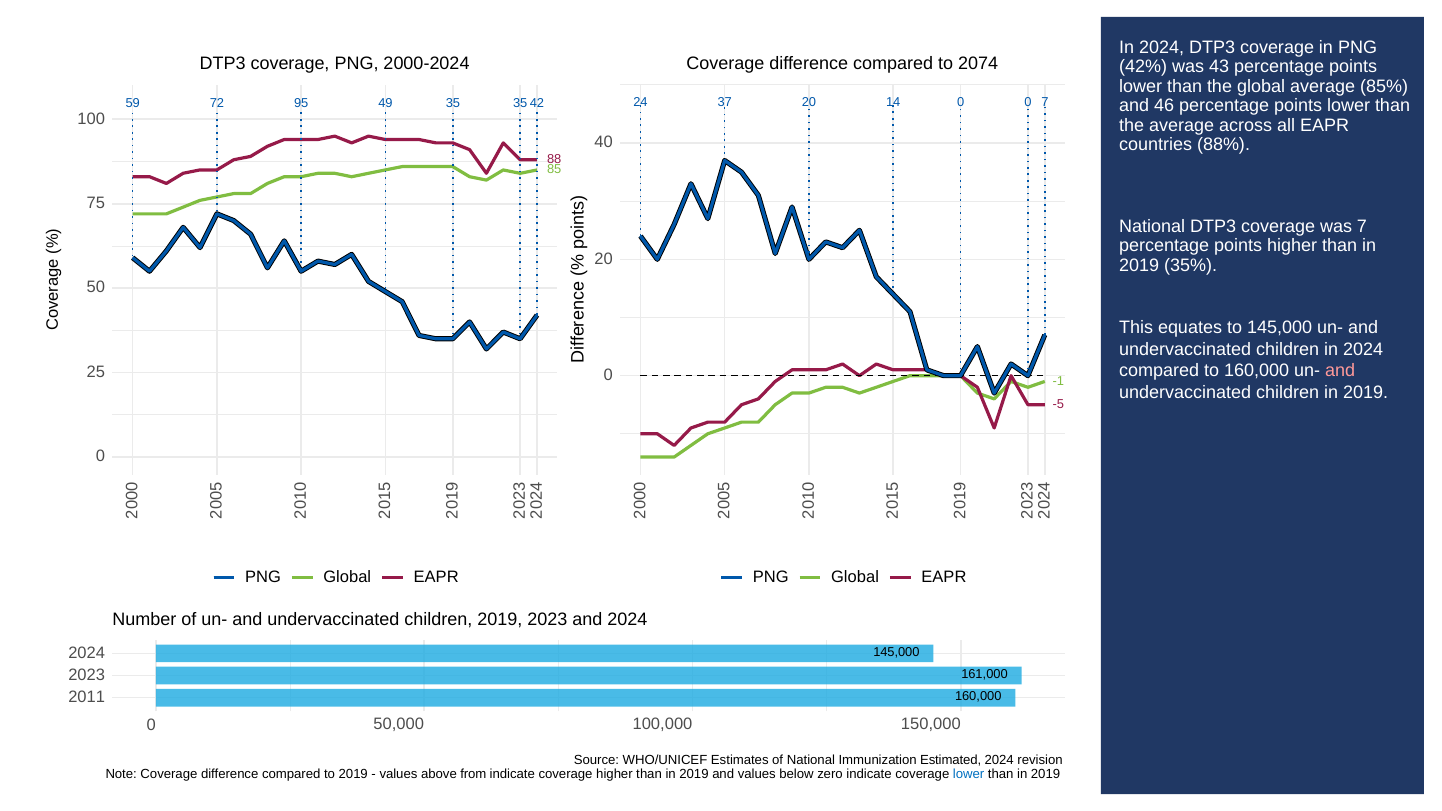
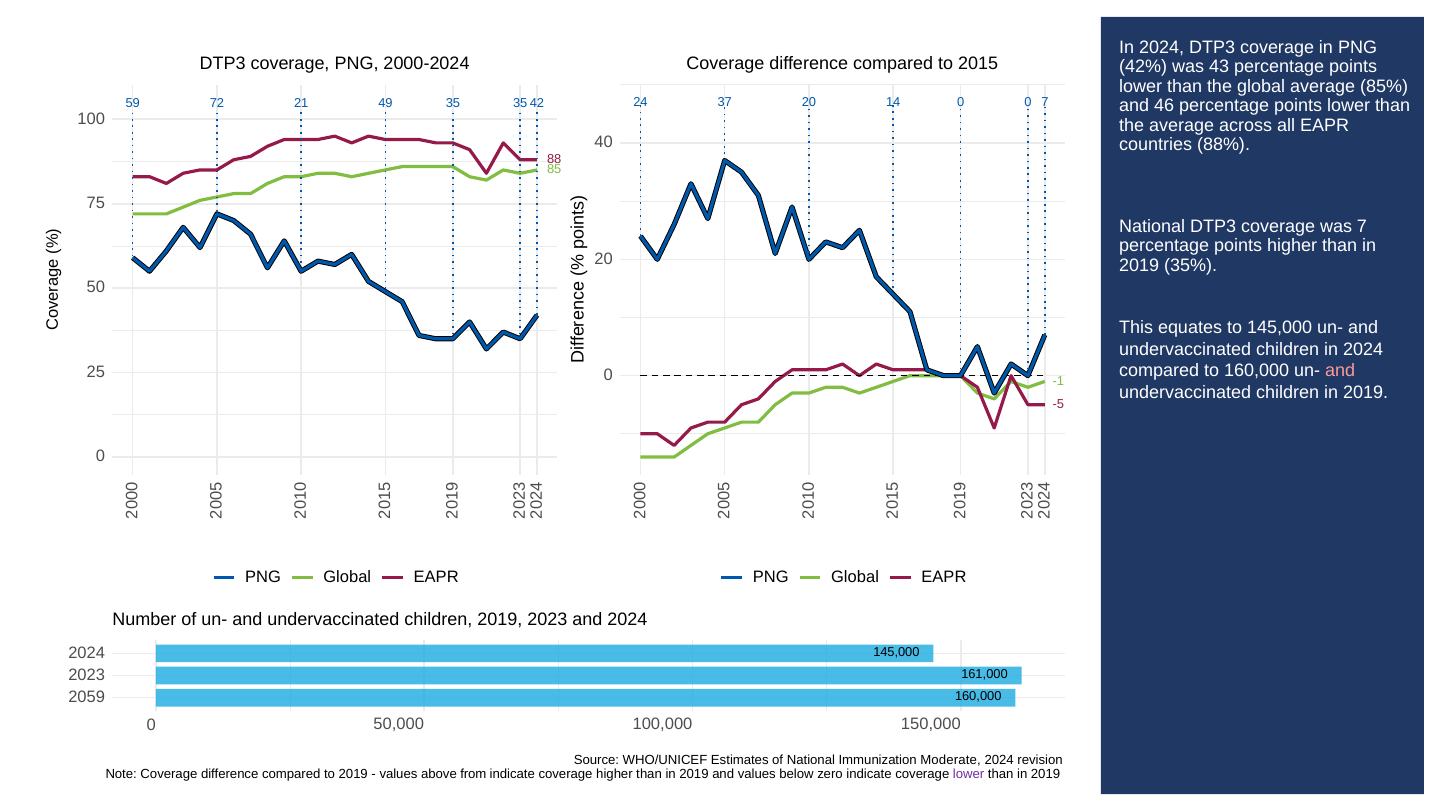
2074: 2074 -> 2015 (978, 64)
95: 95 -> 21 (301, 103)
2011: 2011 -> 2059 (87, 697)
Estimated: Estimated -> Moderate (951, 760)
lower colour: blue -> purple (969, 774)
